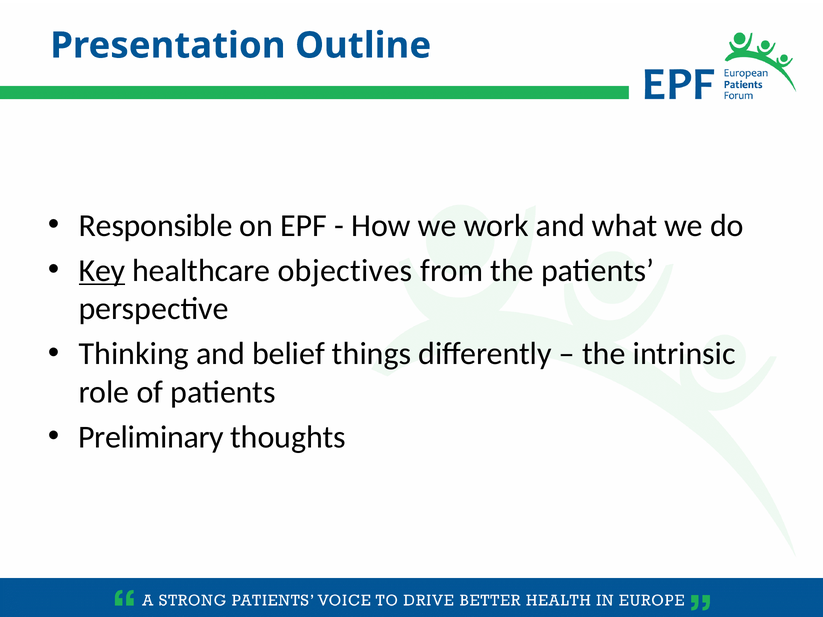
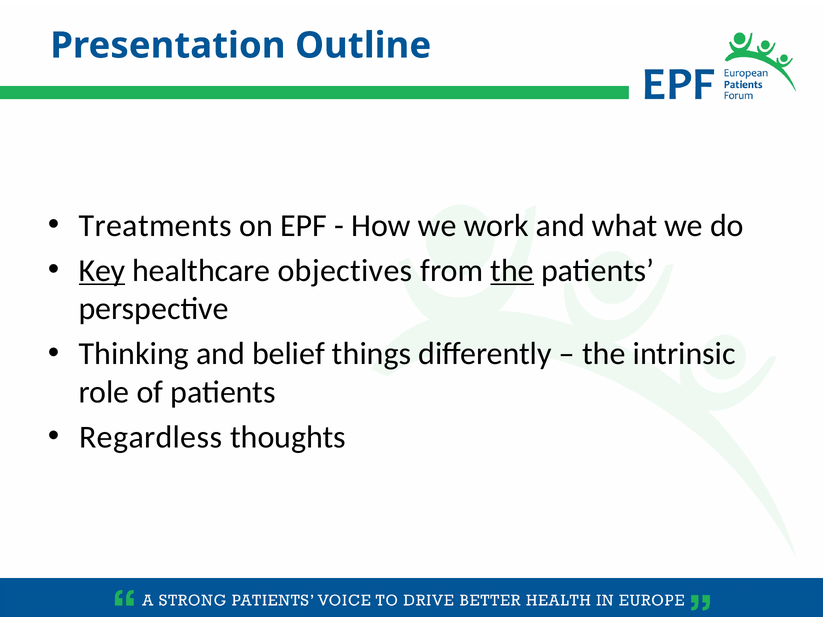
Responsible: Responsible -> Treatments (155, 226)
the underline: none -> present (512, 271)
Preliminary: Preliminary -> Regardless (151, 437)
